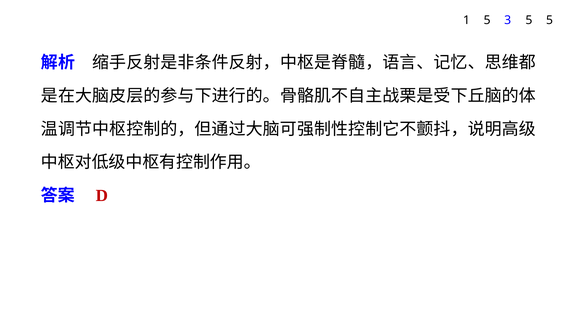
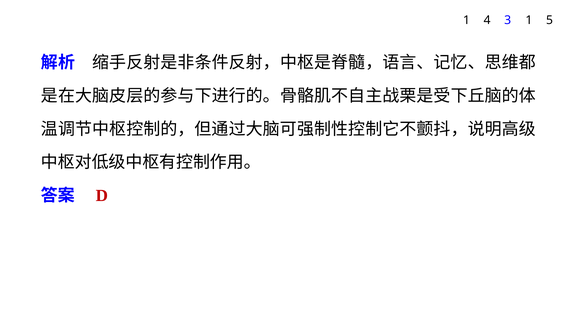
1 5: 5 -> 4 (487, 20)
3 5: 5 -> 1 (529, 20)
